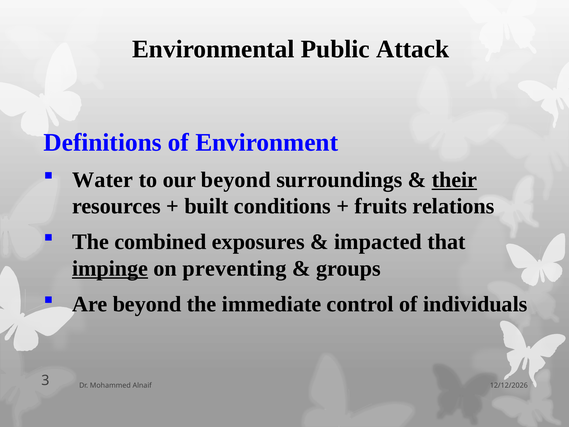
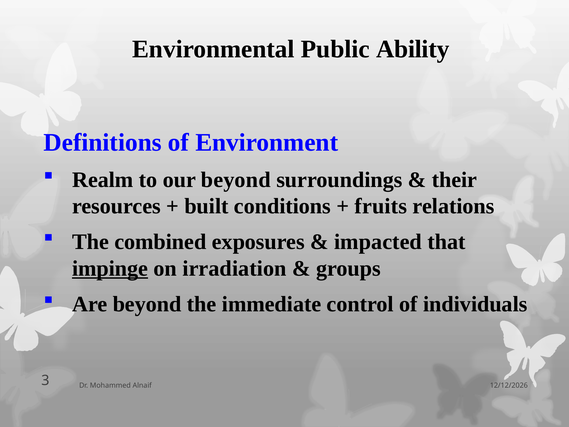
Attack: Attack -> Ability (413, 49)
Water: Water -> Realm (103, 180)
their underline: present -> none (454, 180)
preventing: preventing -> irradiation (235, 268)
